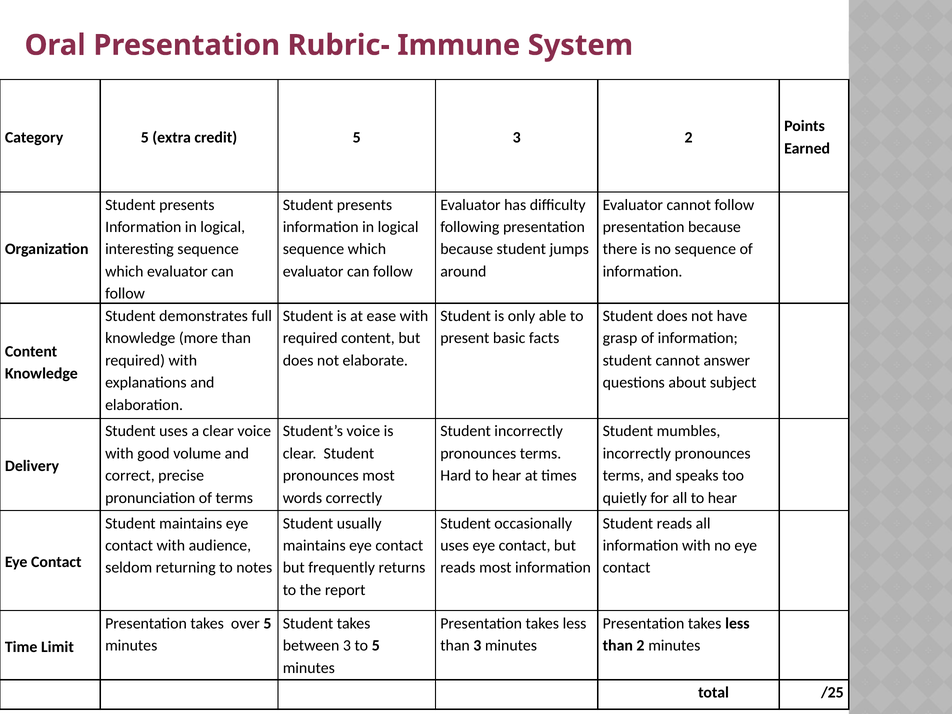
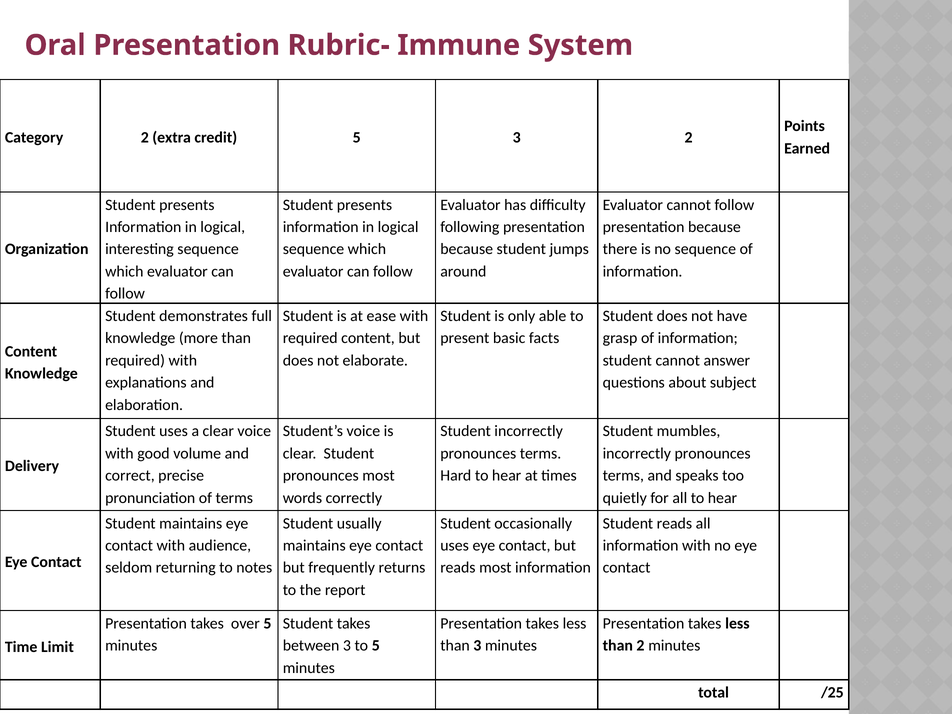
Category 5: 5 -> 2 (145, 137)
